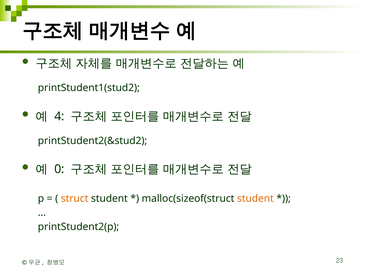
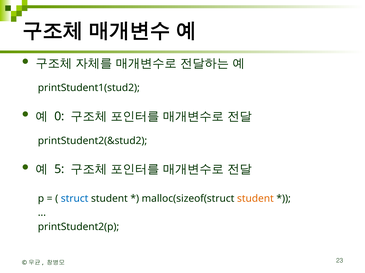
4: 4 -> 0 (59, 117)
0: 0 -> 5 (59, 170)
struct colour: orange -> blue (75, 199)
